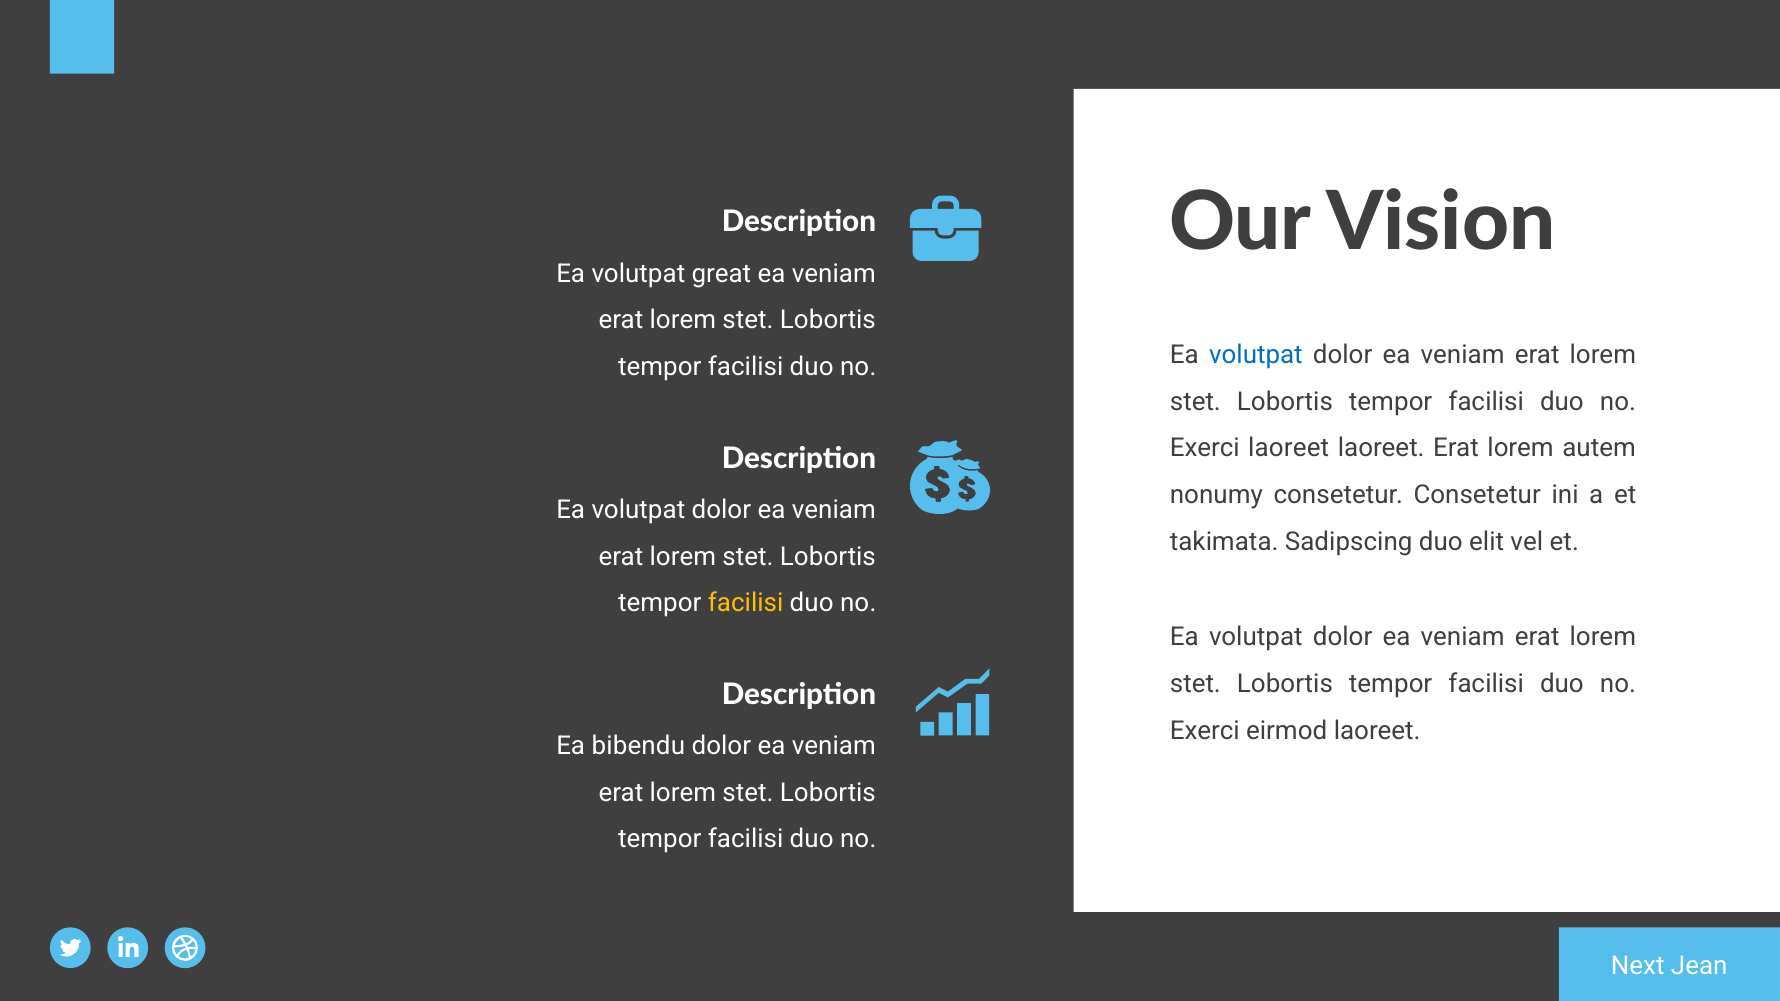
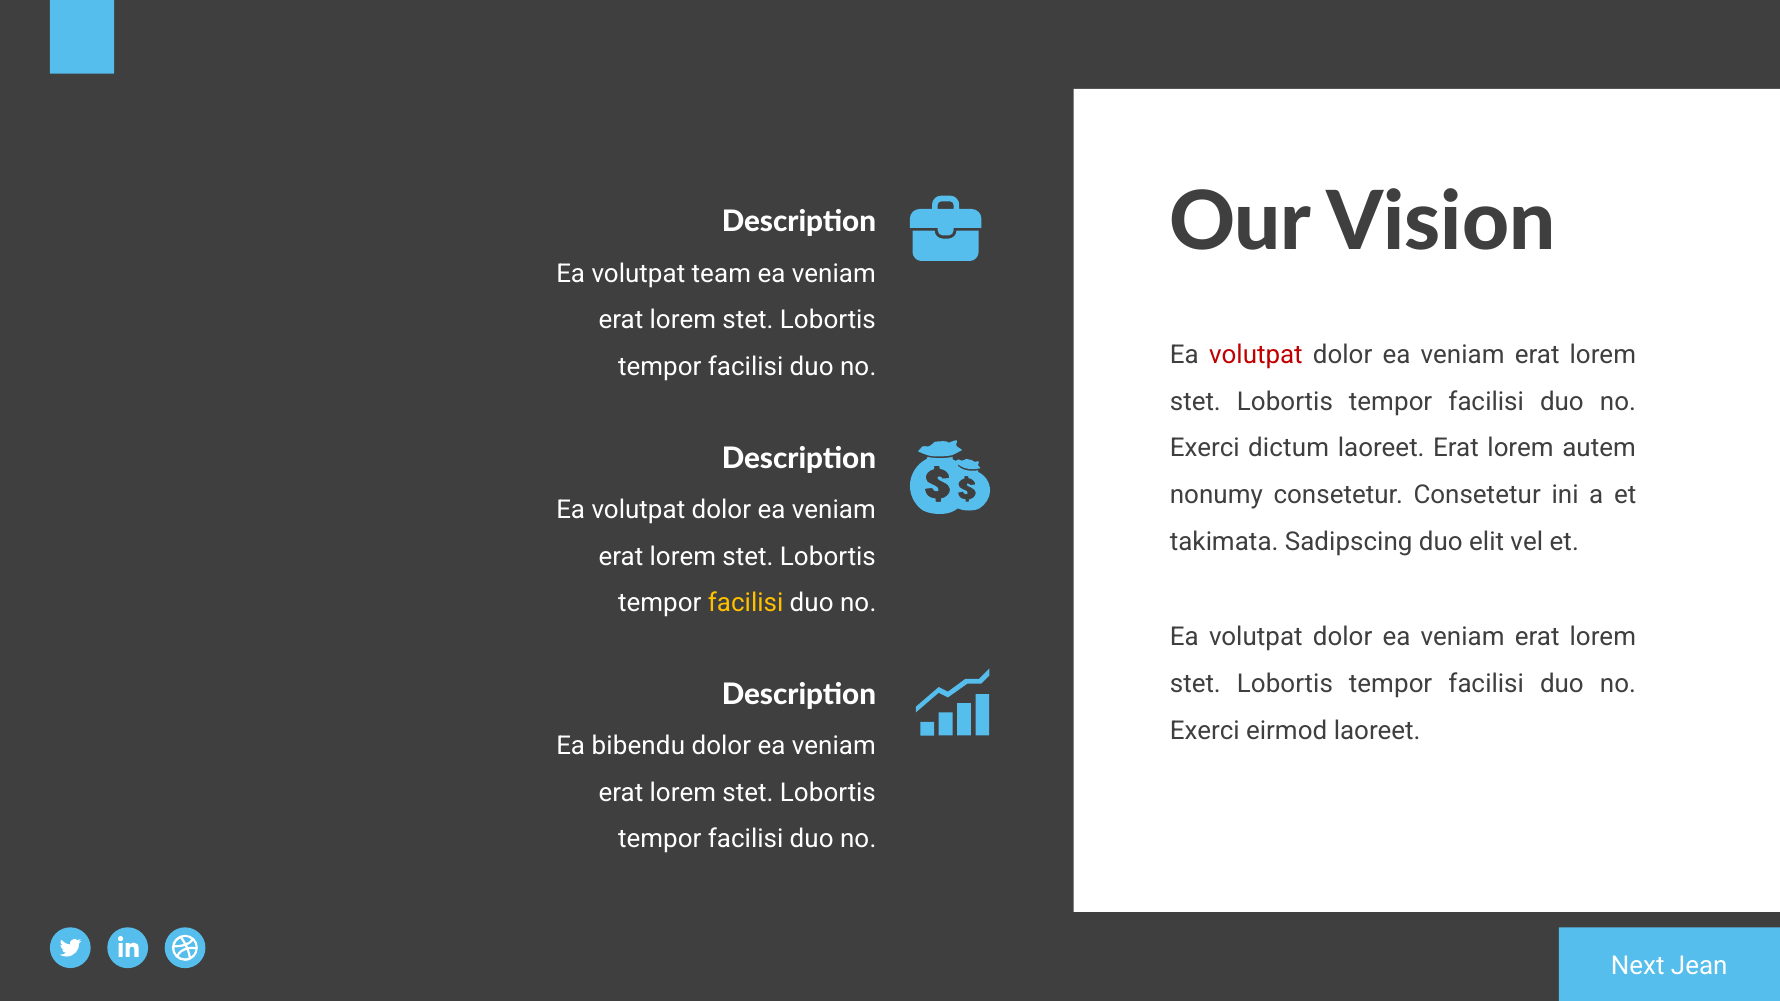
great: great -> team (721, 274)
volutpat colour: blue -> red (1256, 355)
Exerci laoreet: laoreet -> dictum (1289, 448)
